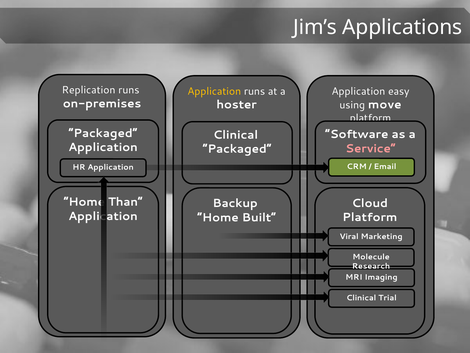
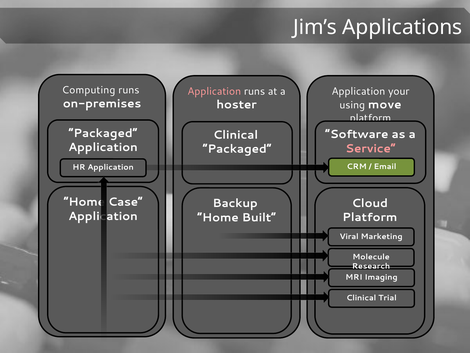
Replication: Replication -> Computing (89, 90)
Application colour: yellow -> pink (214, 91)
easy: easy -> your (399, 91)
Than: Than -> Case (125, 202)
